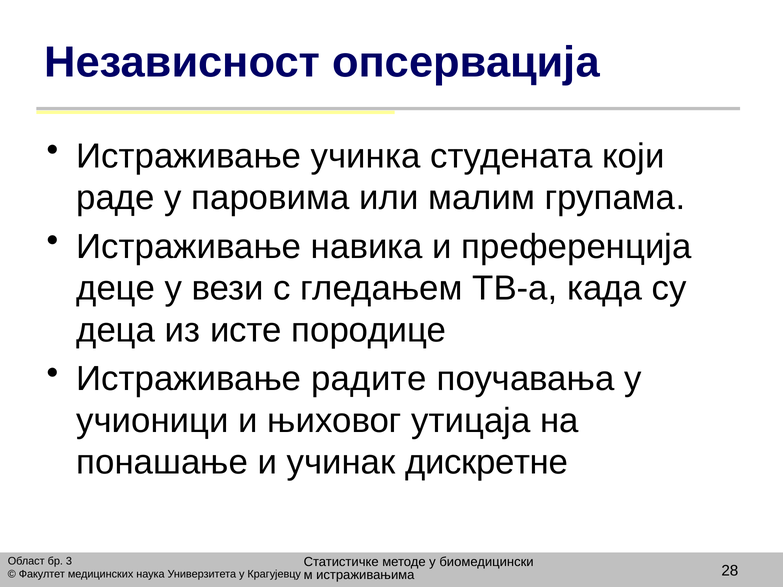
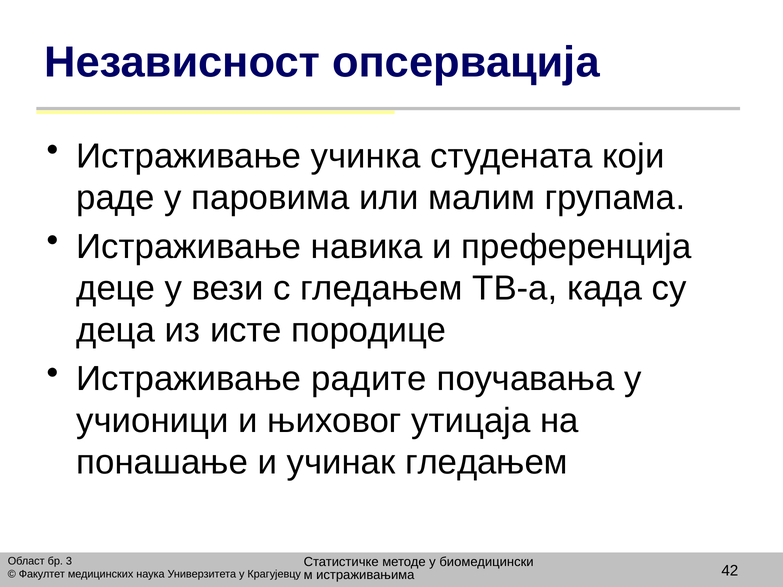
учинак дискретне: дискретне -> гледањем (486, 463)
28: 28 -> 42 (730, 571)
